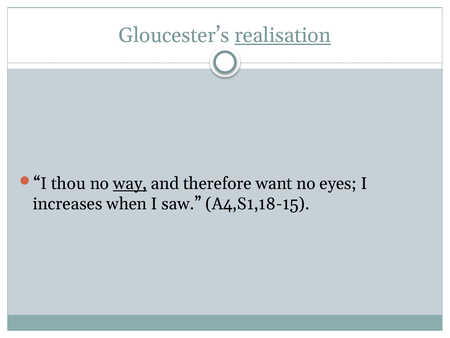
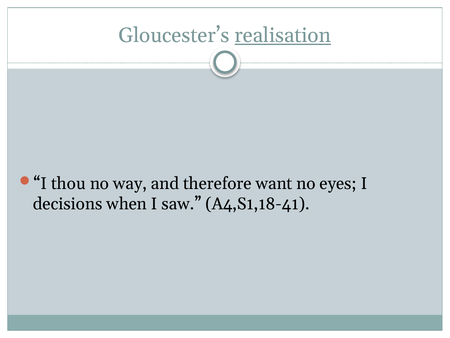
way underline: present -> none (130, 183)
increases: increases -> decisions (68, 204)
A4,S1,18-15: A4,S1,18-15 -> A4,S1,18-41 (257, 204)
